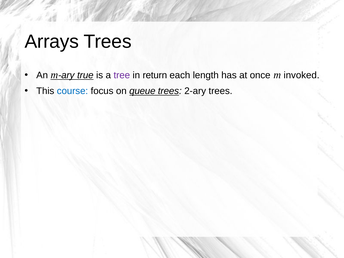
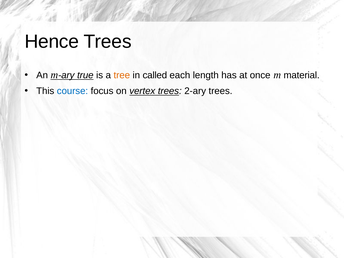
Arrays: Arrays -> Hence (52, 42)
tree colour: purple -> orange (122, 75)
return: return -> called (155, 75)
invoked: invoked -> material (302, 75)
queue: queue -> vertex (142, 91)
